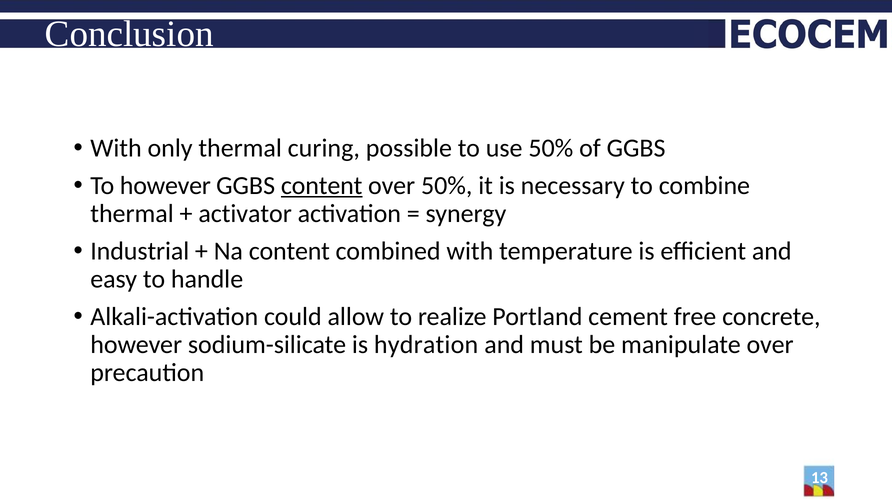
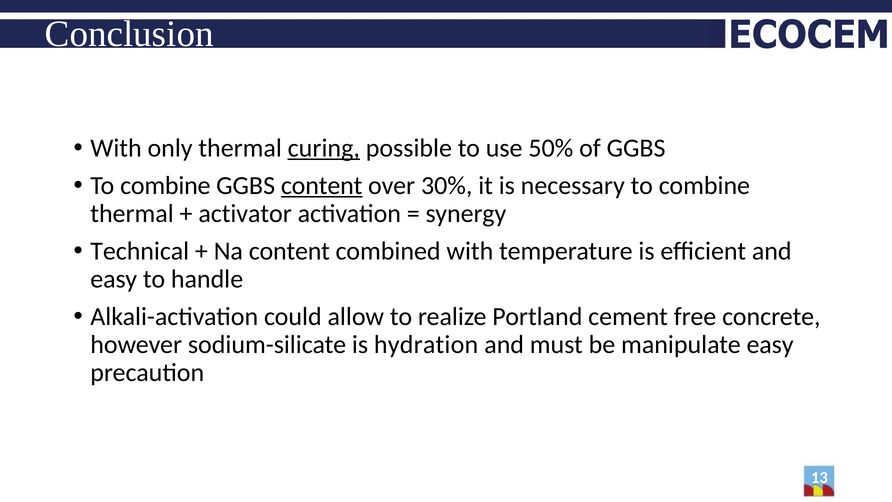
curing underline: none -> present (324, 148)
however: however -> combine (165, 185)
over 50%: 50% -> 30% (447, 185)
Industrial: Industrial -> Technical (140, 251)
manipulate over: over -> easy (770, 345)
